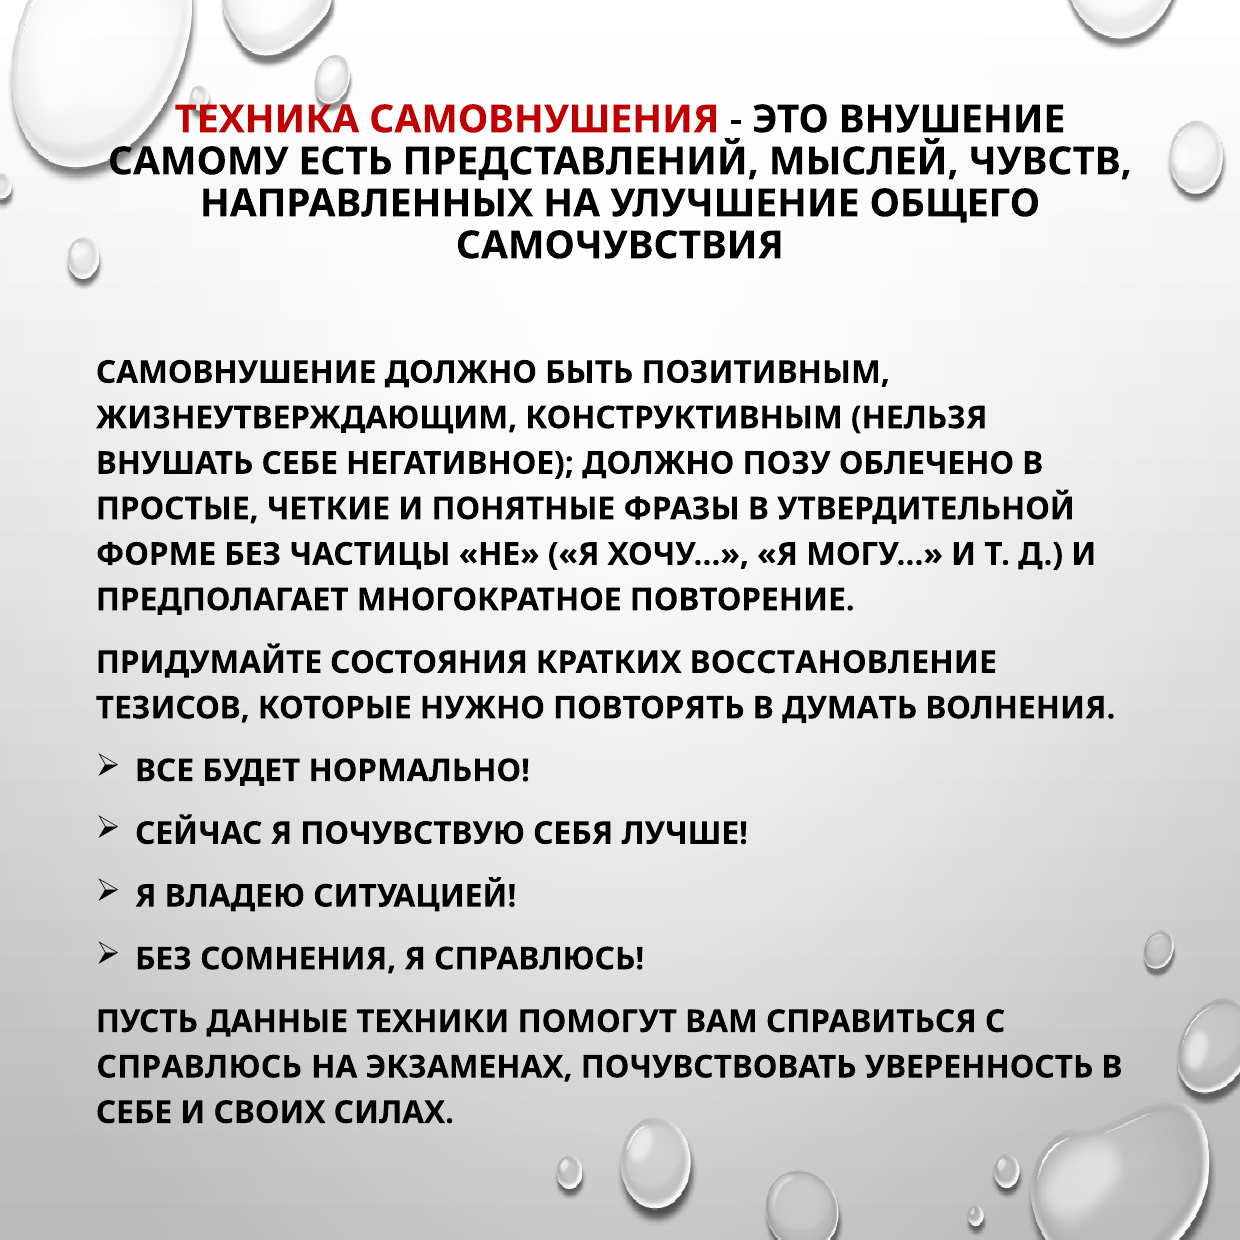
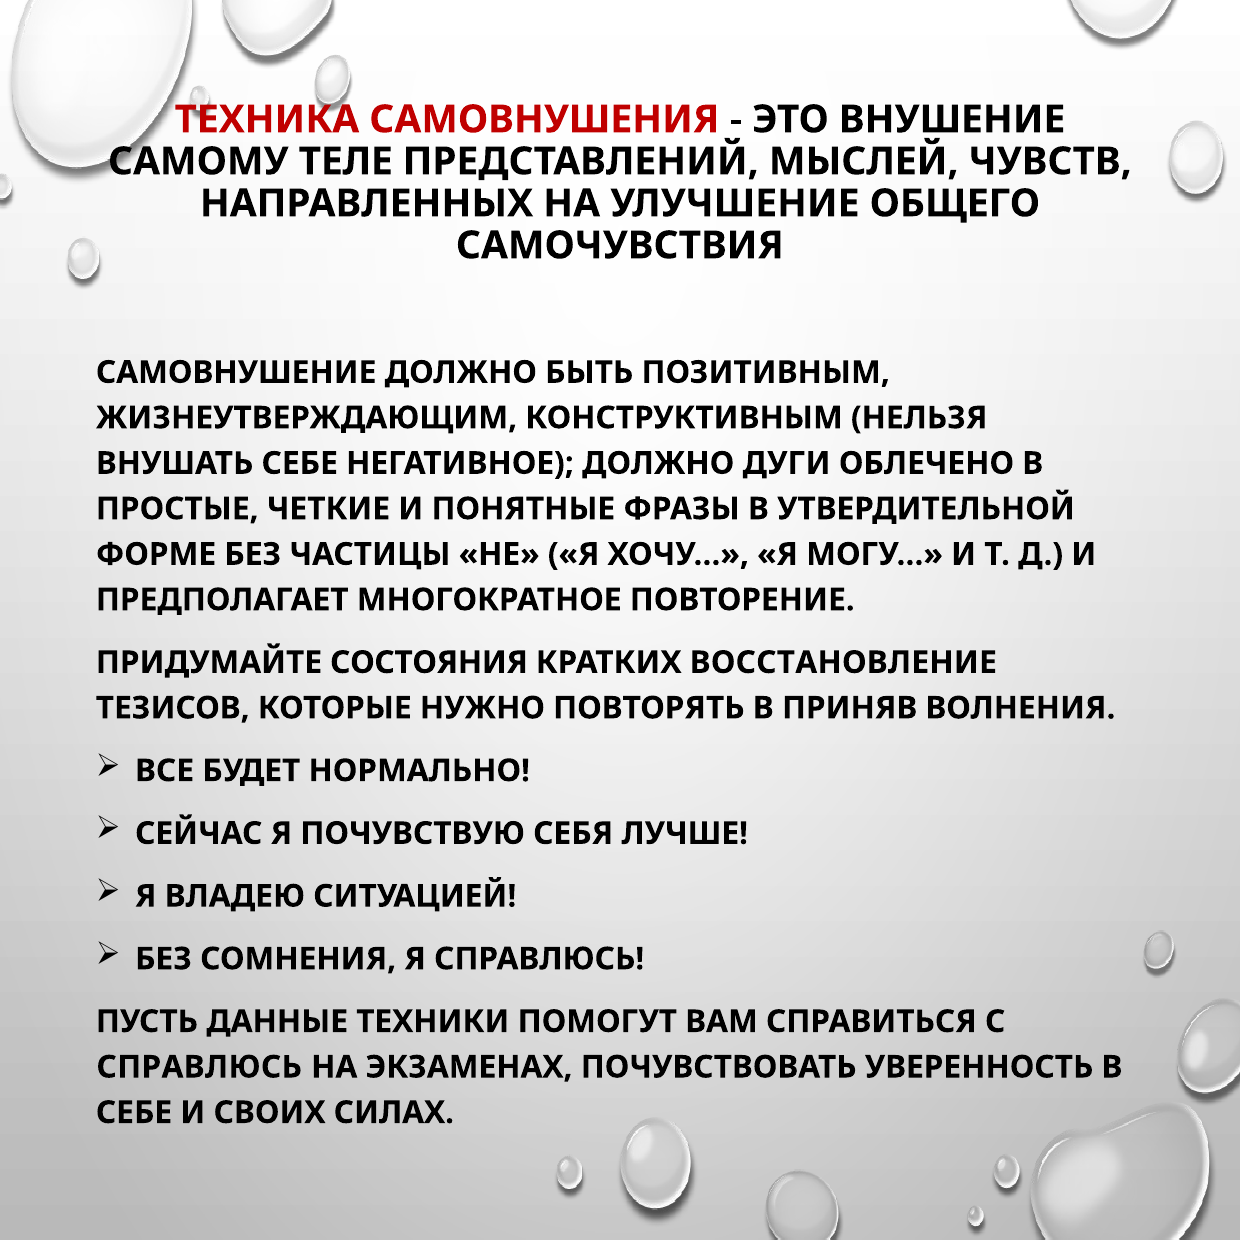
ЕСТЬ: ЕСТЬ -> ТЕЛЕ (346, 162)
ПОЗУ: ПОЗУ -> ДУГИ (786, 463)
ДУМАТЬ: ДУМАТЬ -> ПРИНЯВ (850, 708)
